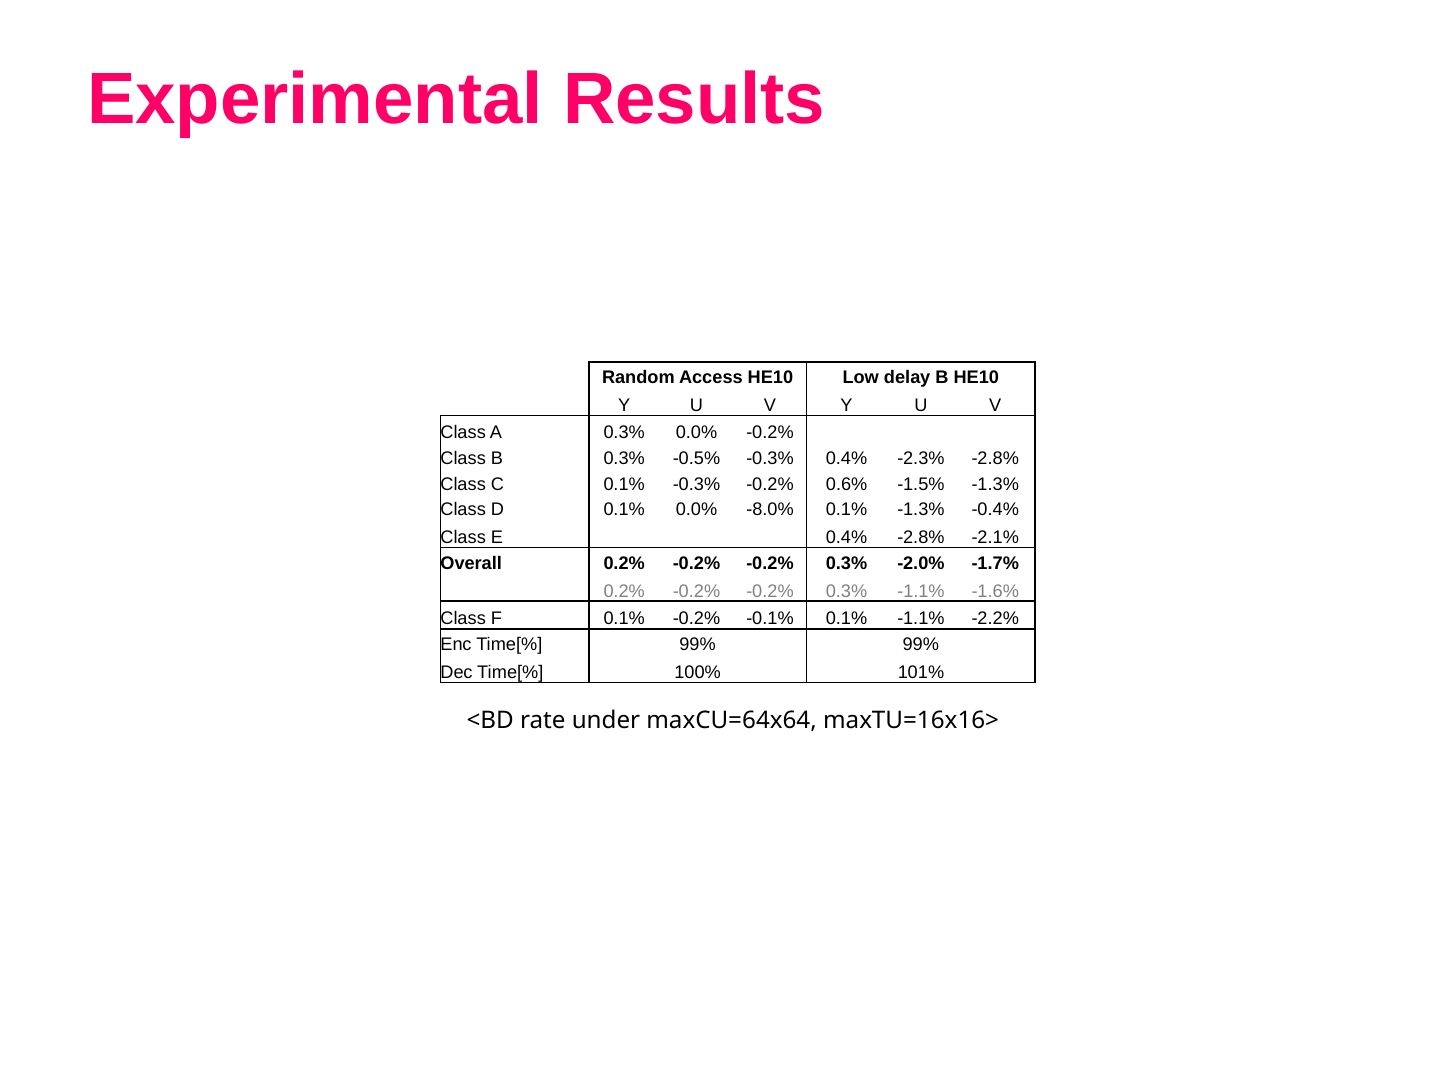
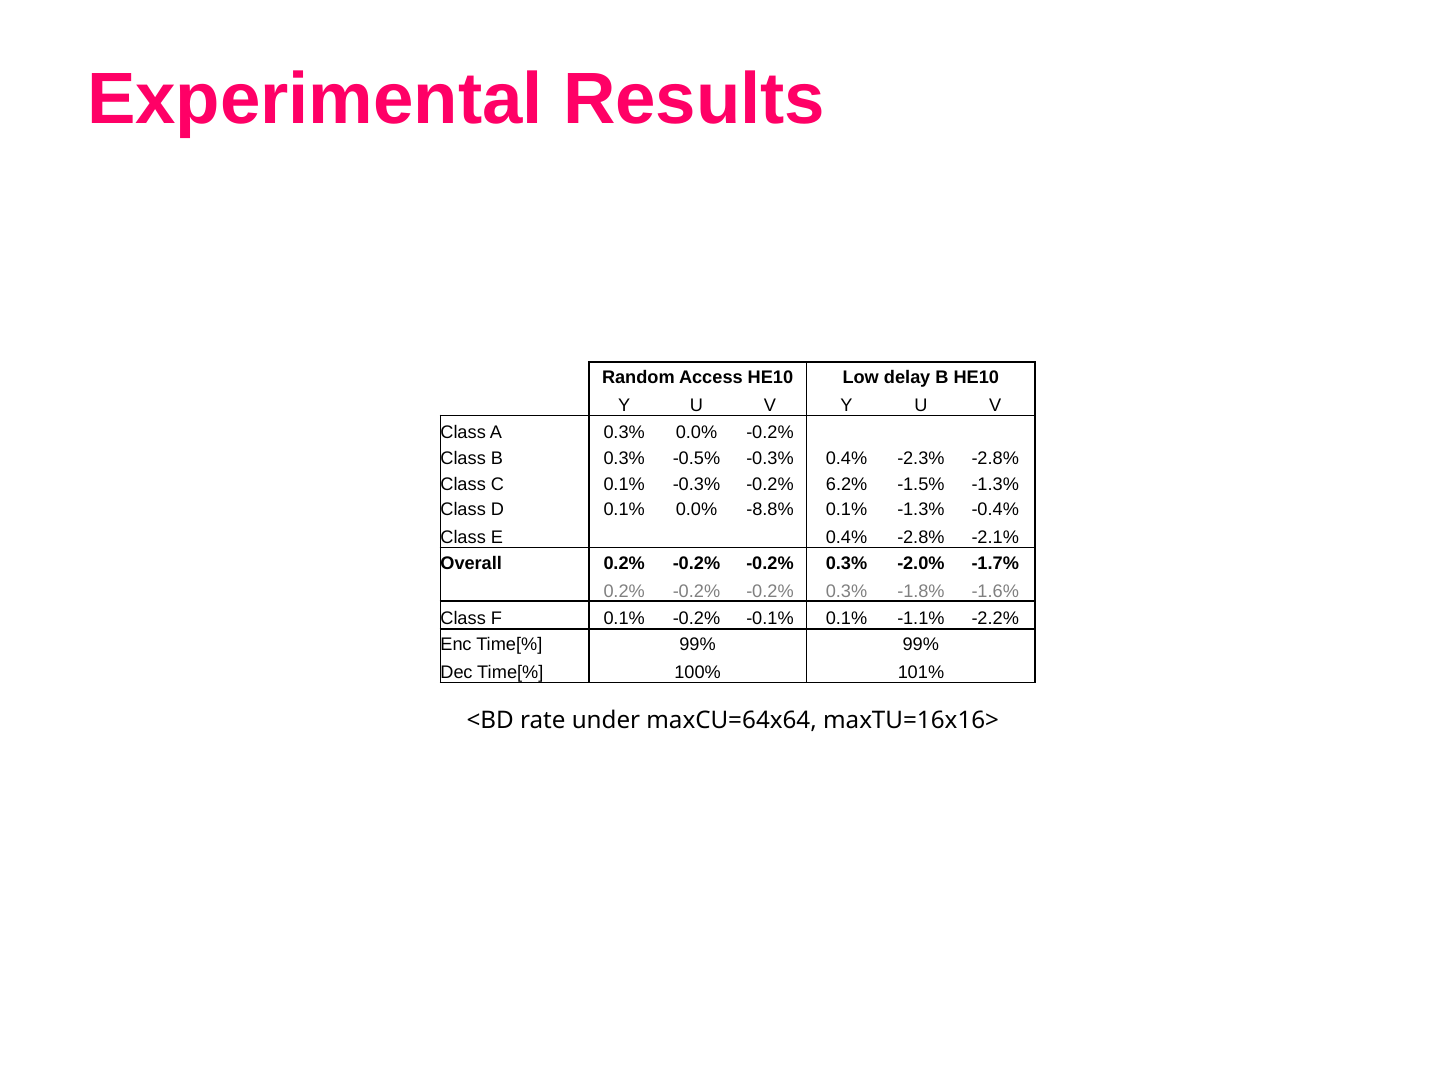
0.6%: 0.6% -> 6.2% (847, 484)
-8.0%: -8.0% -> -8.8% (770, 510)
0.3% -1.1%: -1.1% -> -1.8% (921, 591)
